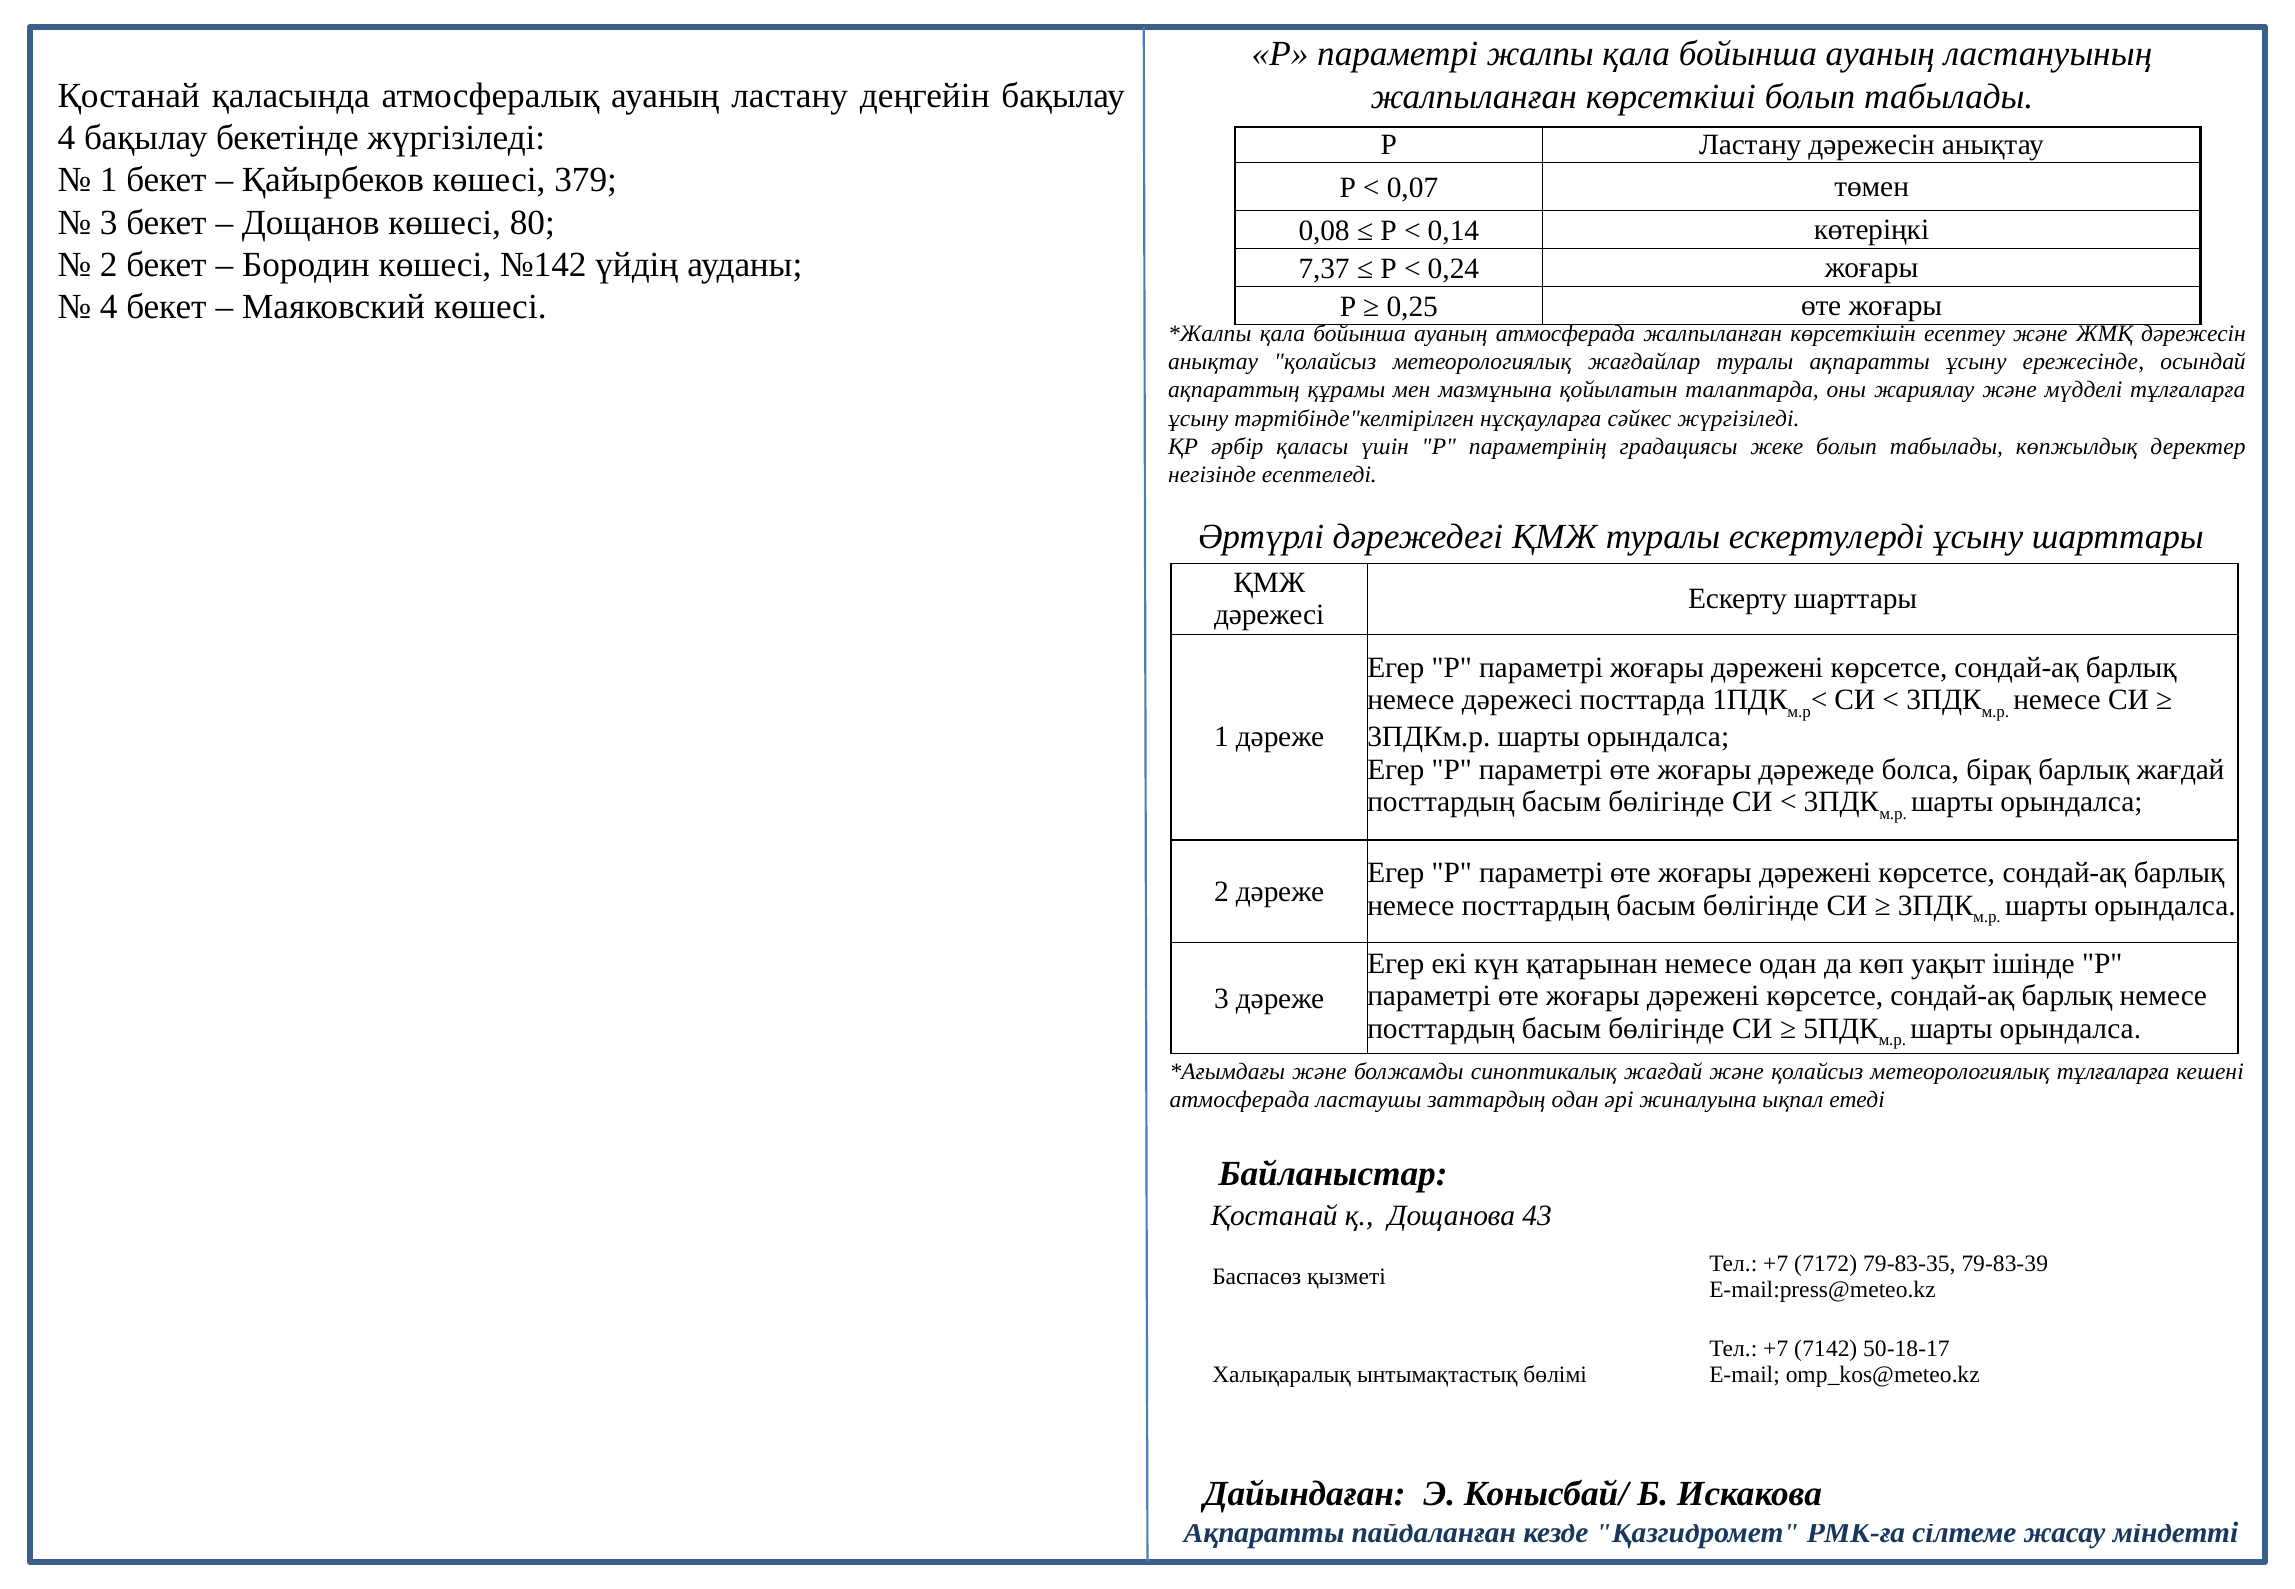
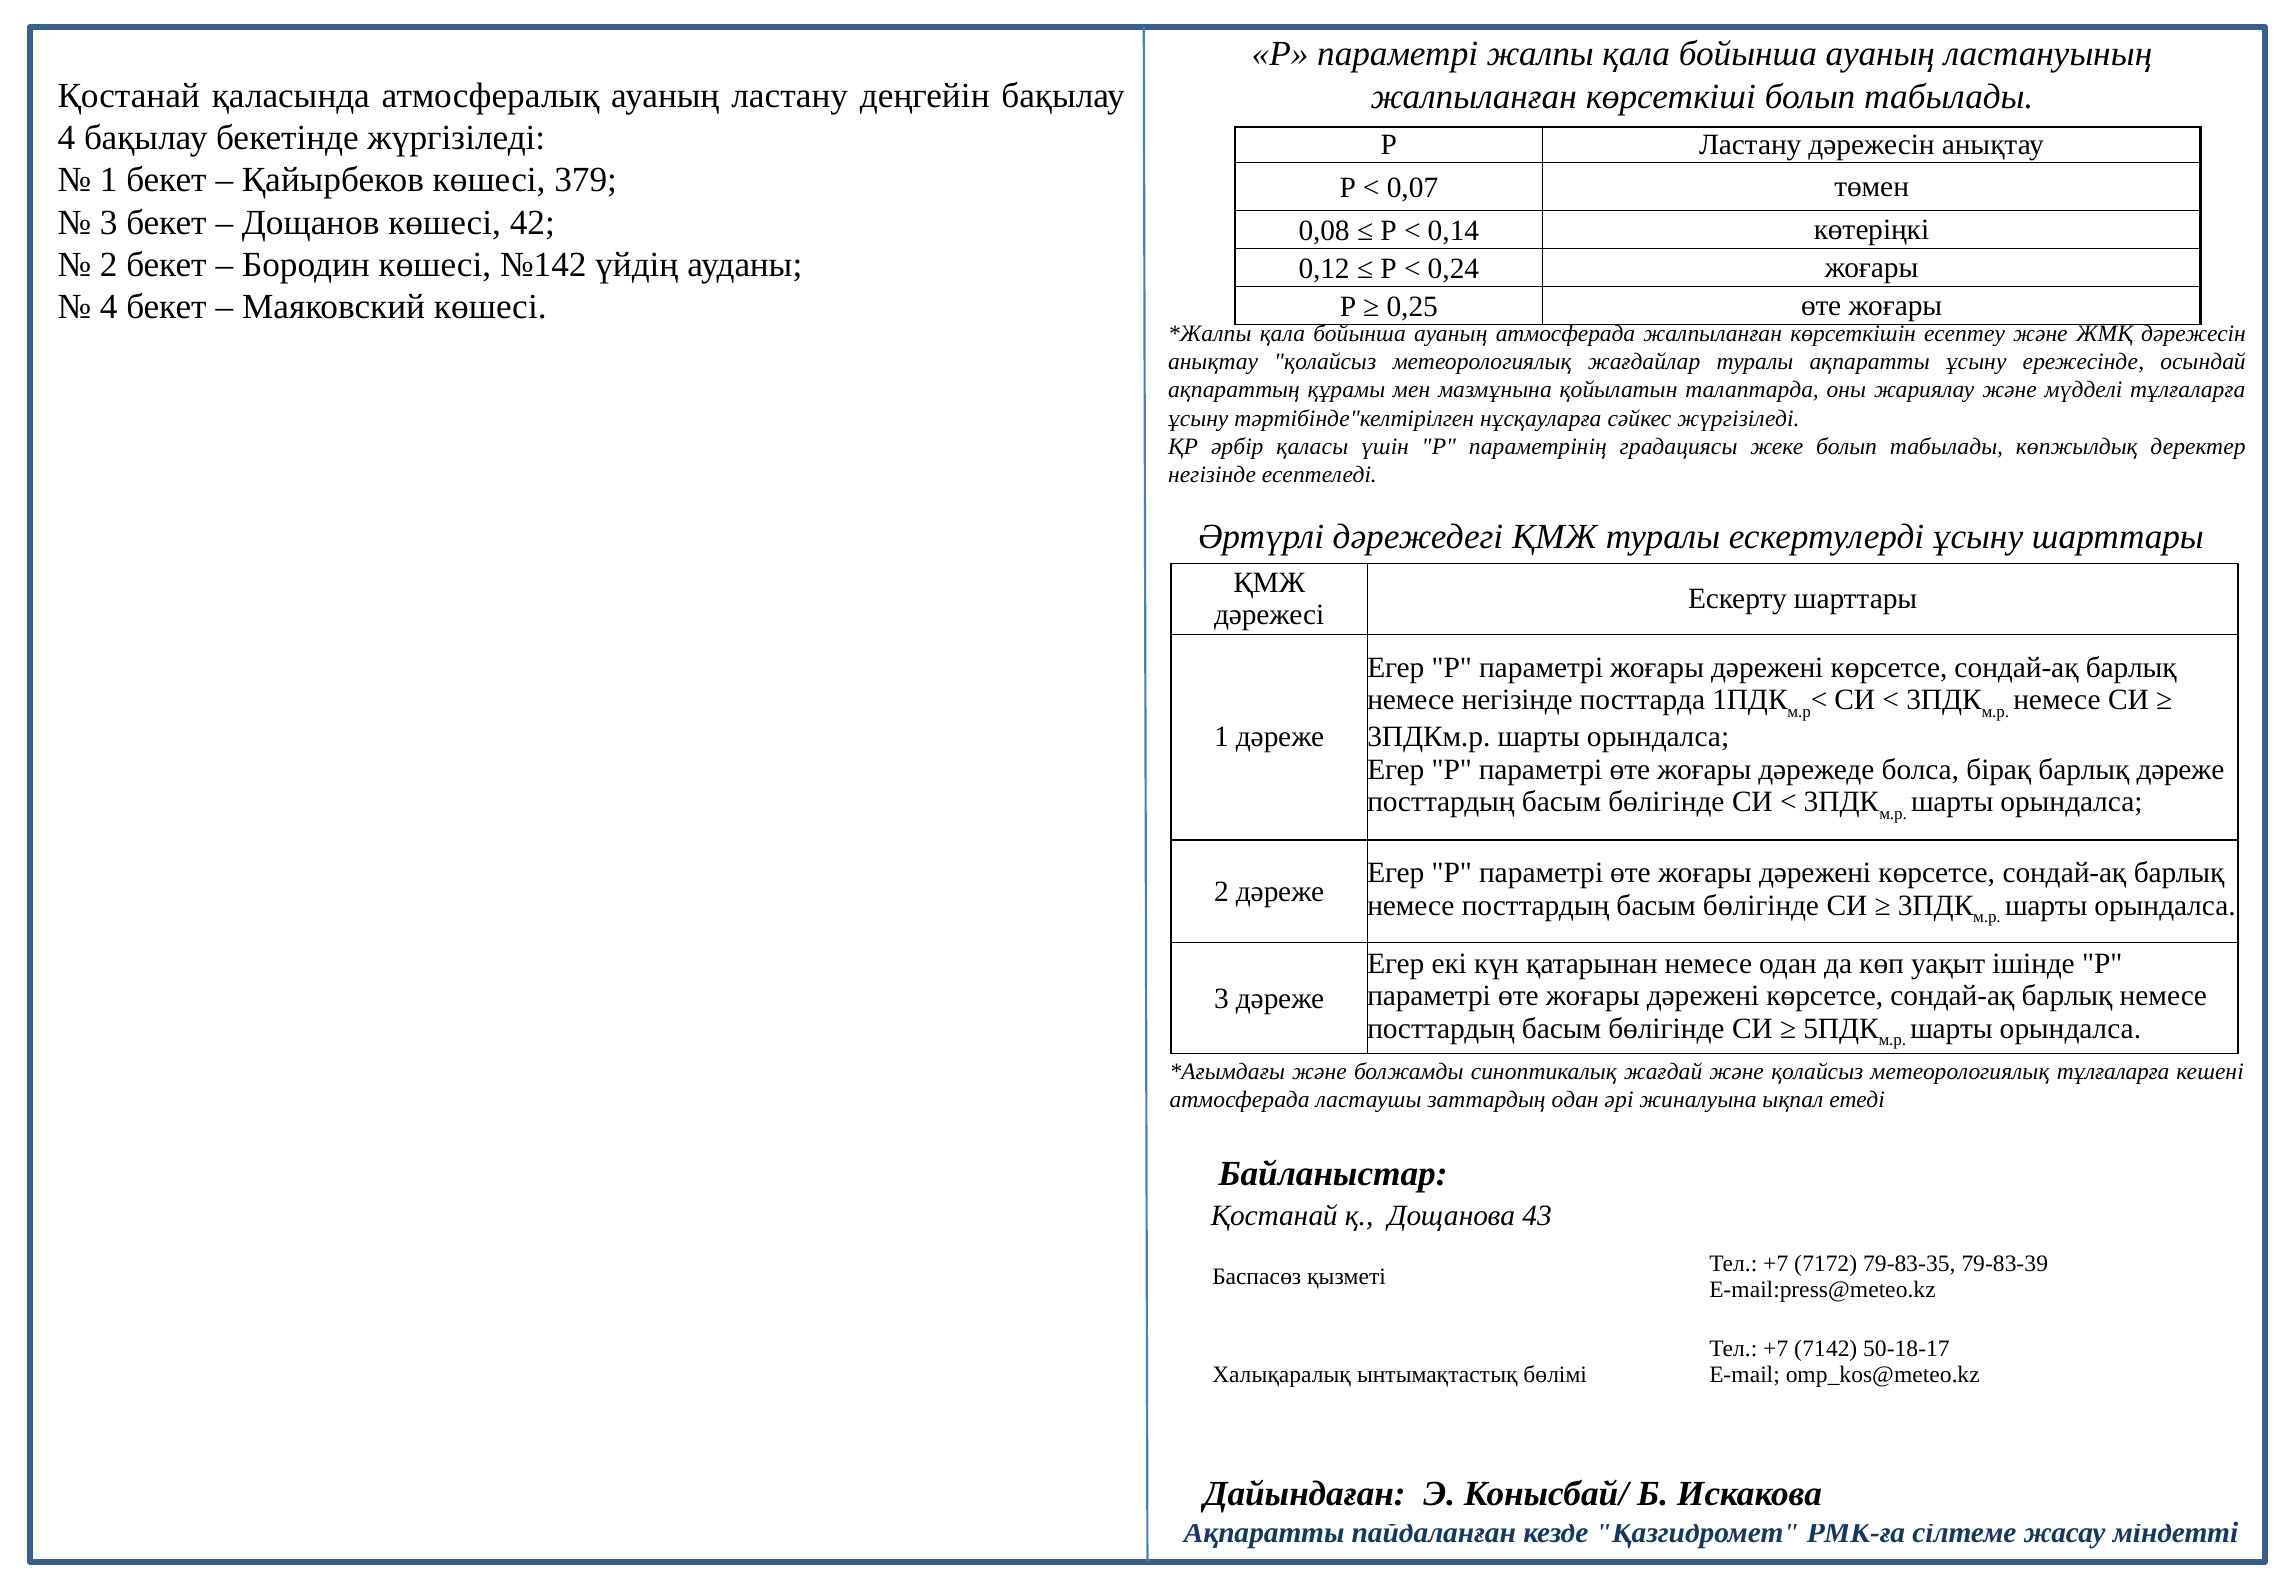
80: 80 -> 42 (532, 223)
7,37: 7,37 -> 0,12 (1324, 269)
немесе дәрежесі: дәрежесі -> негізінде (1517, 700)
барлық жағдай: жағдай -> дәреже (2180, 770)
